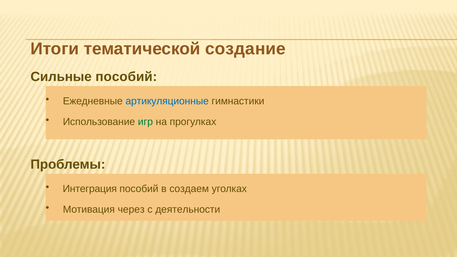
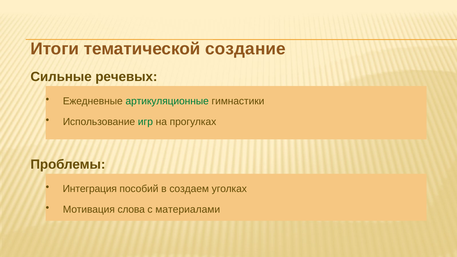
Сильные пособий: пособий -> речевых (126, 77)
артикуляционные colour: blue -> green (167, 101)
через: через -> слова (131, 210)
деятельности: деятельности -> материалами (188, 210)
